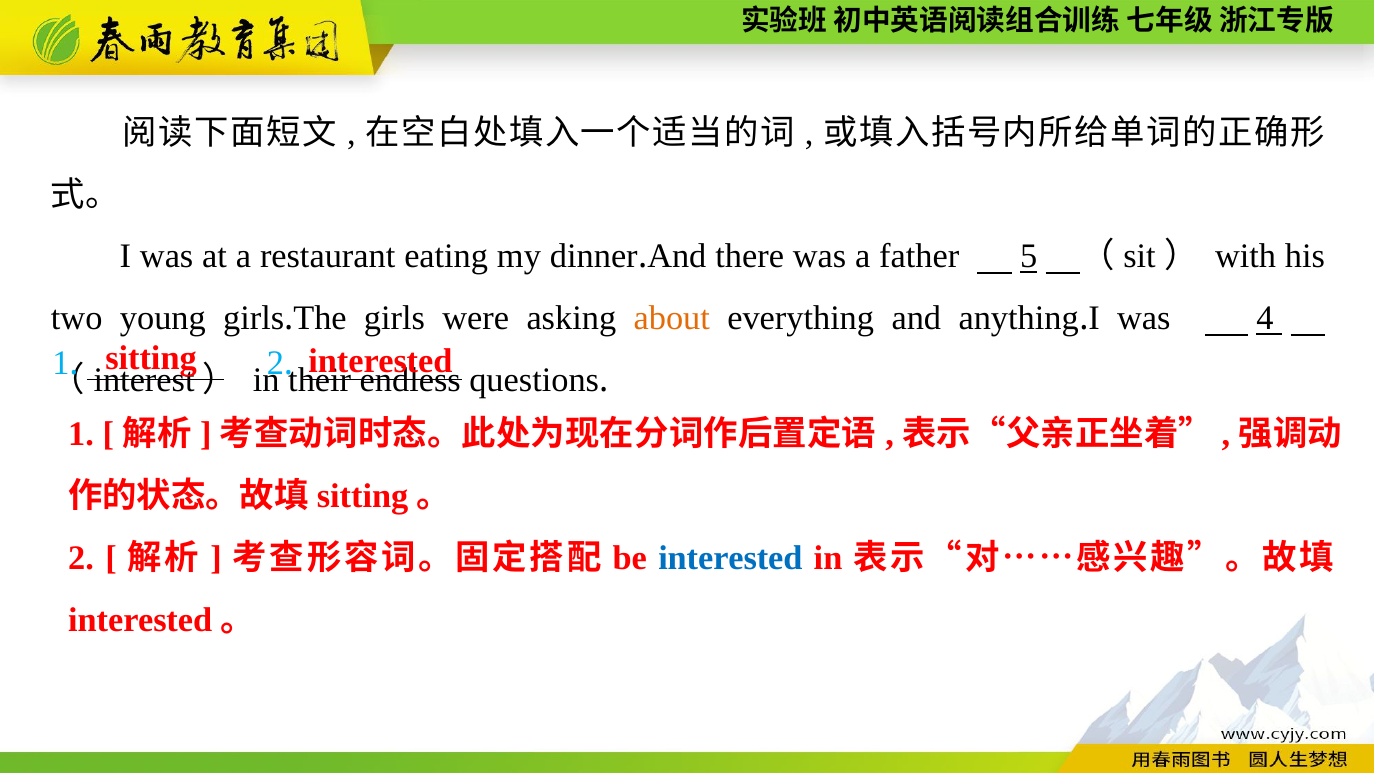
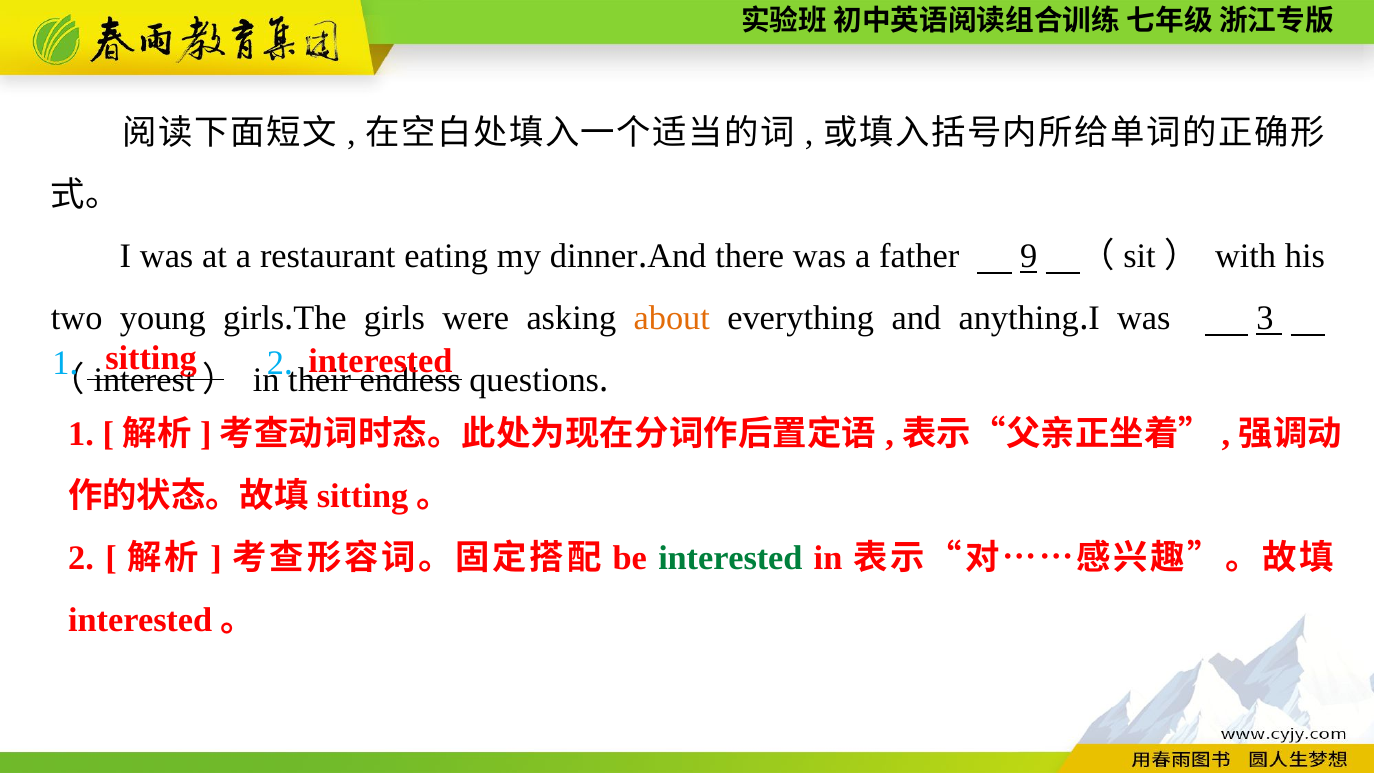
5: 5 -> 9 (1029, 257)
4: 4 -> 3 (1265, 318)
interested colour: blue -> green (730, 558)
